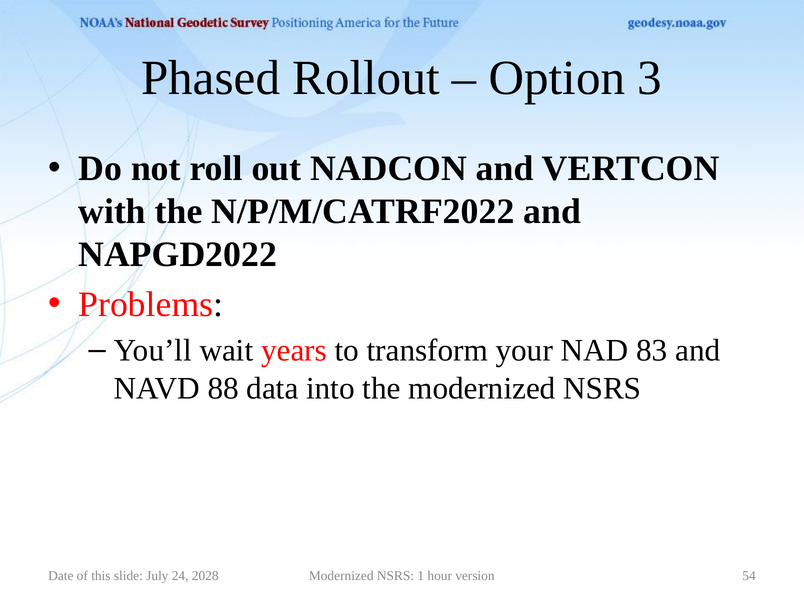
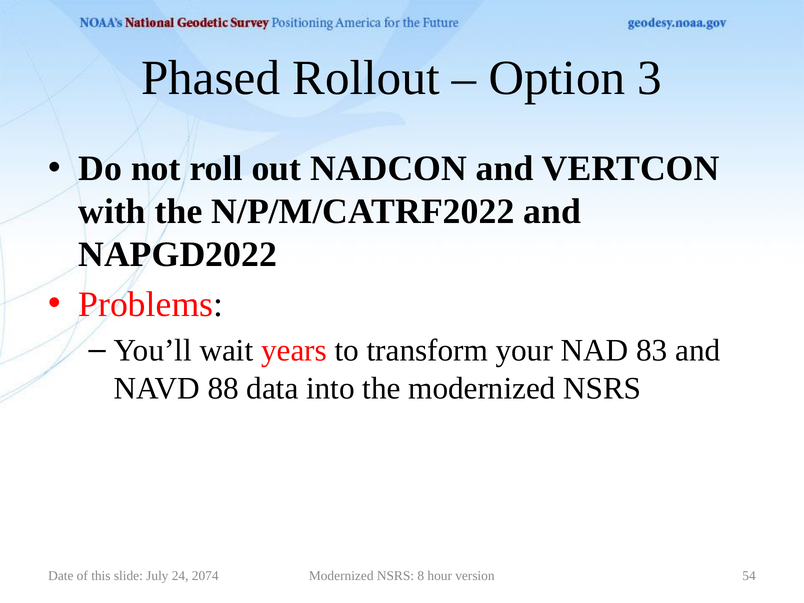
2028: 2028 -> 2074 (205, 576)
1: 1 -> 8 (421, 576)
